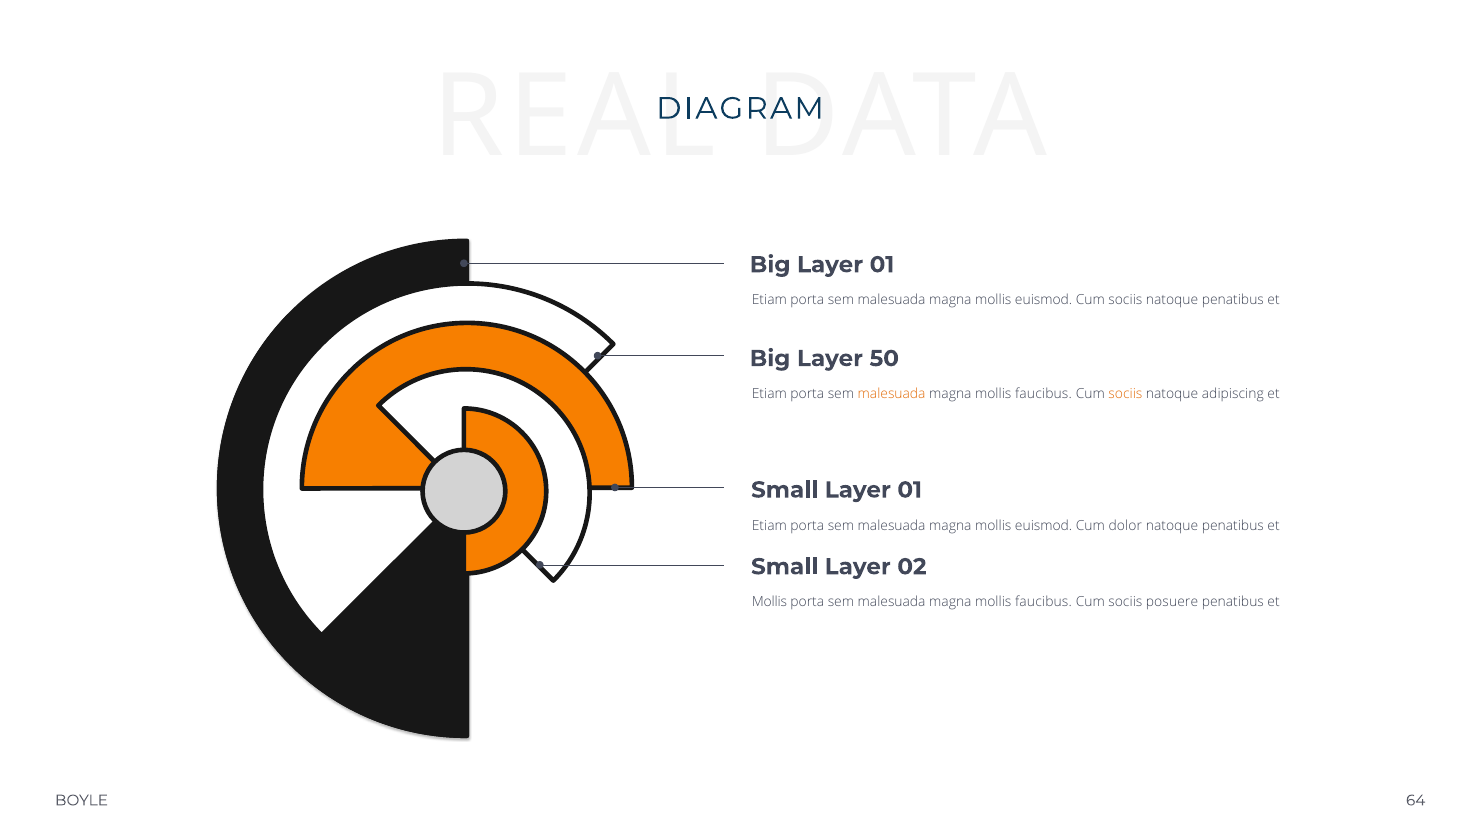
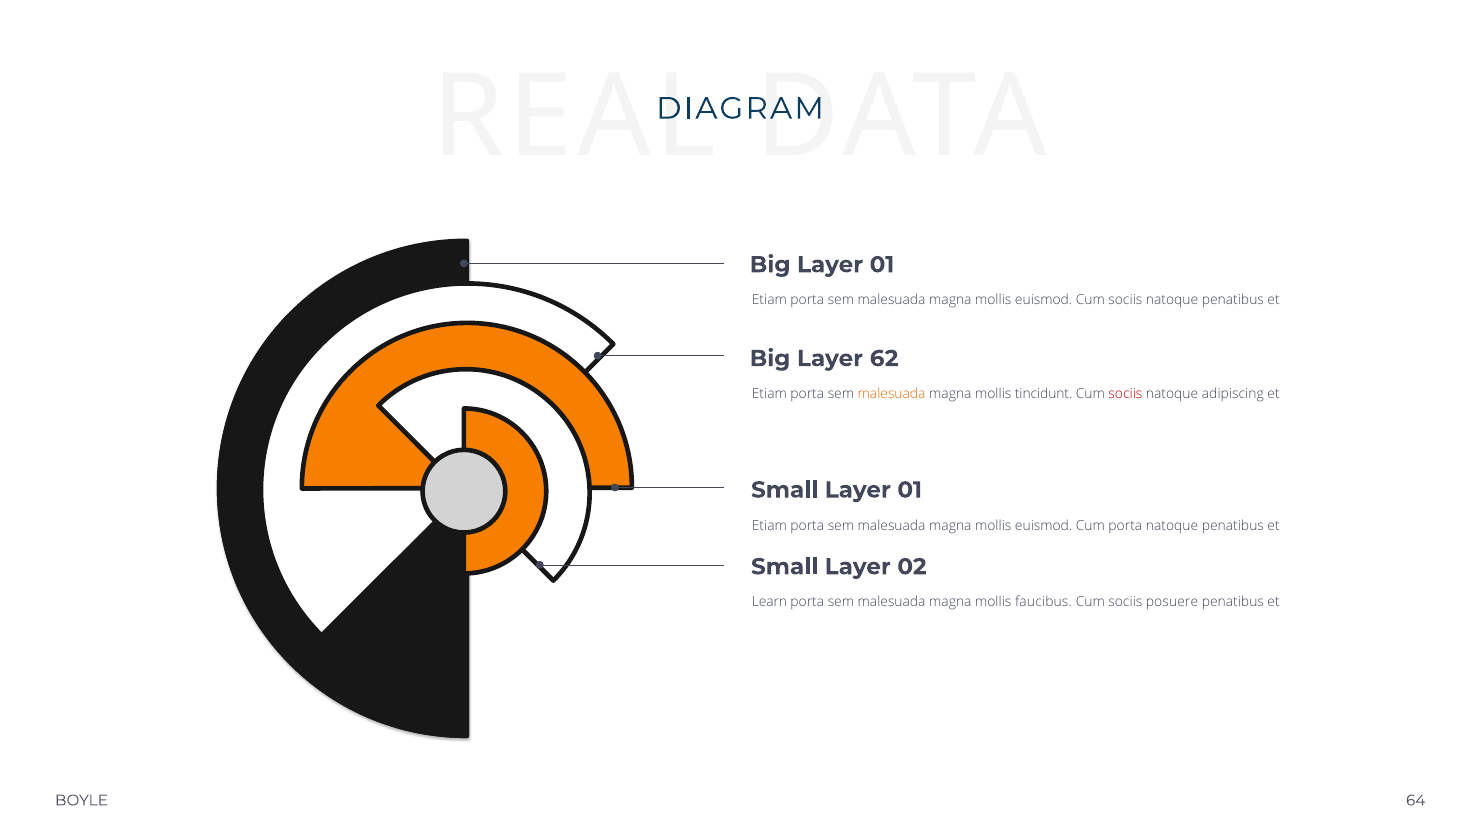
50: 50 -> 62 (884, 359)
faucibus: faucibus -> tincidunt (1044, 394)
sociis colour: orange -> red (1125, 394)
Cum dolor: dolor -> porta (1125, 526)
Mollis: Mollis -> Learn (769, 603)
